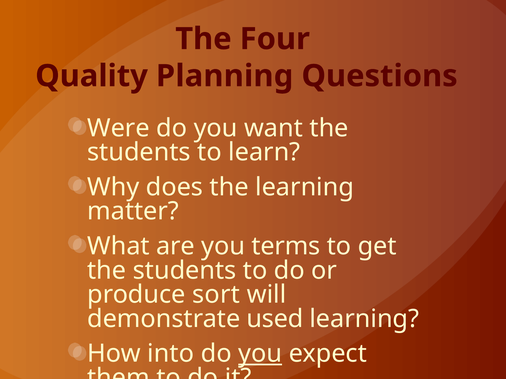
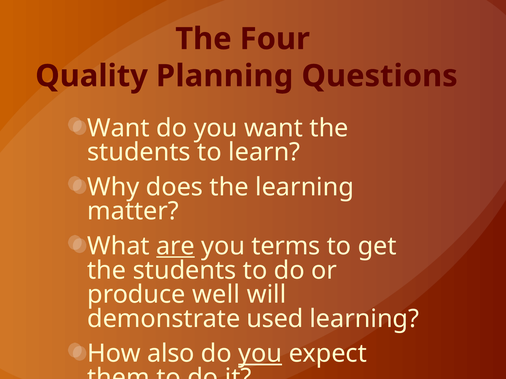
Were: Were -> Want (118, 128)
are underline: none -> present (176, 246)
sort: sort -> well (216, 295)
into: into -> also (171, 354)
